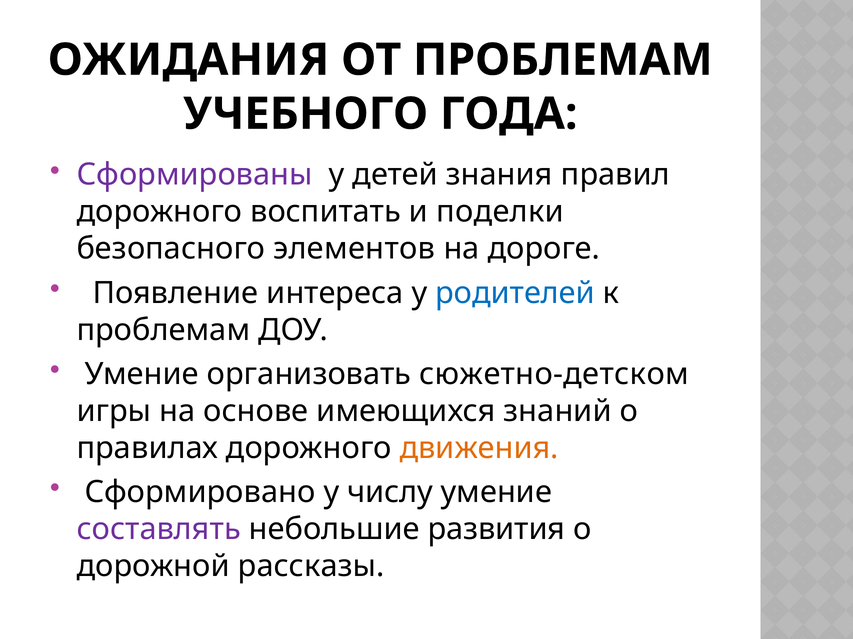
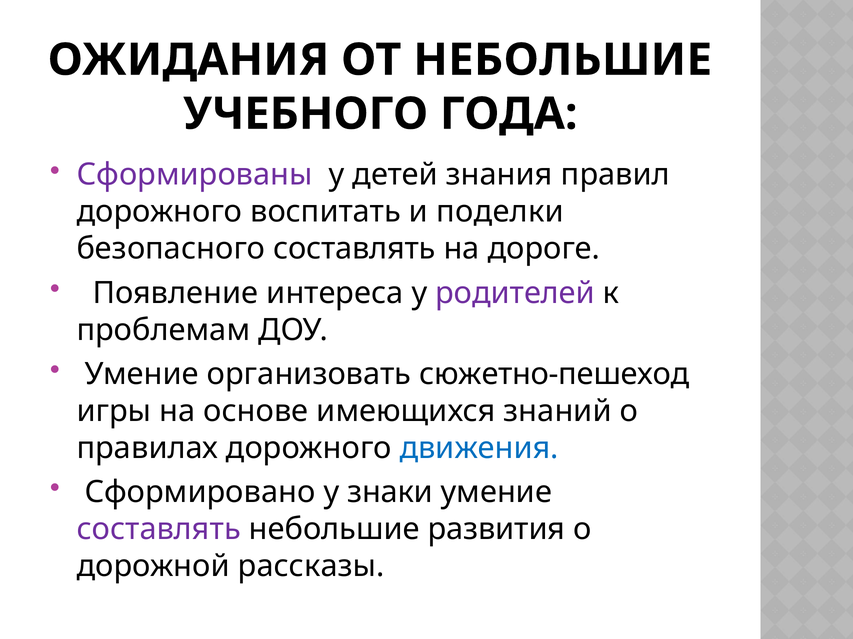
ОТ ПРОБЛЕМАМ: ПРОБЛЕМАМ -> НЕБОЛЬШИЕ (563, 60)
безопасного элементов: элементов -> составлять (354, 249)
родителей colour: blue -> purple (515, 293)
сюжетно-детском: сюжетно-детском -> сюжетно-пешеход (554, 374)
движения colour: orange -> blue (479, 449)
числу: числу -> знаки (390, 493)
